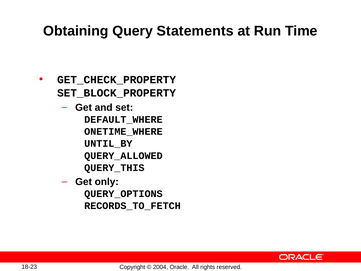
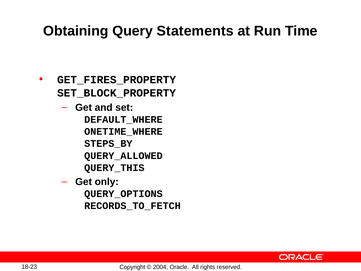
GET_CHECK_PROPERTY: GET_CHECK_PROPERTY -> GET_FIRES_PROPERTY (117, 80)
UNTIL_BY: UNTIL_BY -> STEPS_BY (108, 144)
